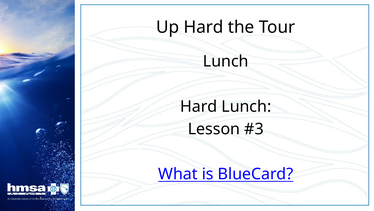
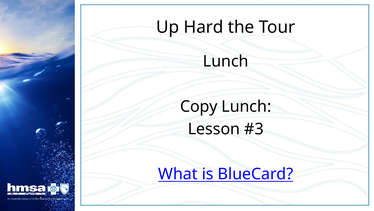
Hard: Hard -> Copy (199, 106)
